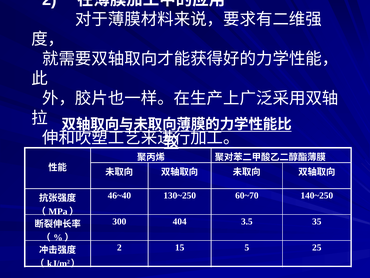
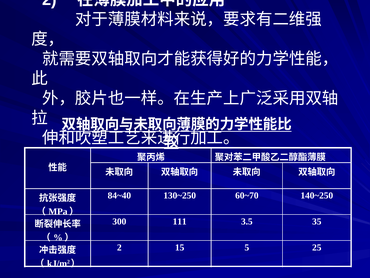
46~40: 46~40 -> 84~40 (119, 195)
404: 404 -> 111 (180, 221)
